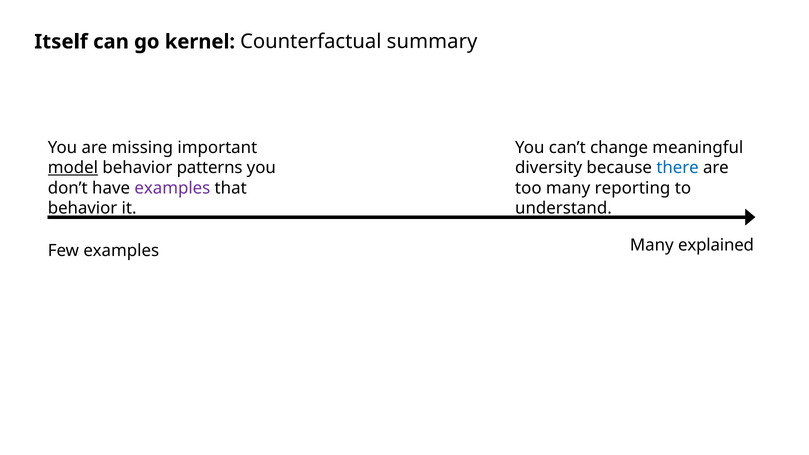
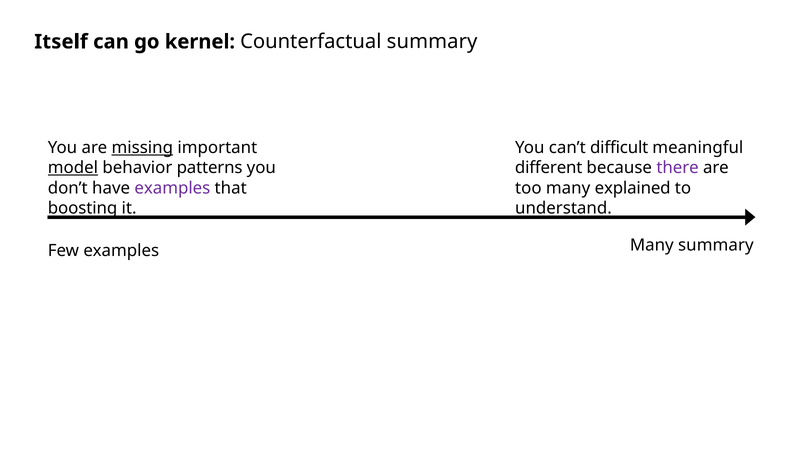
missing underline: none -> present (142, 148)
change: change -> difficult (619, 148)
diversity: diversity -> different (549, 168)
there colour: blue -> purple (678, 168)
reporting: reporting -> explained (633, 188)
behavior: behavior -> boosting (83, 208)
Many explained: explained -> summary (716, 245)
